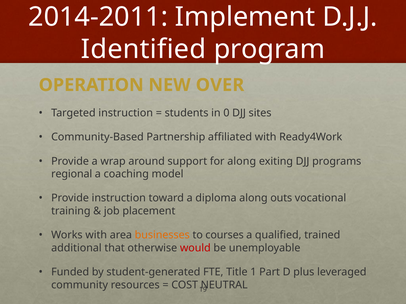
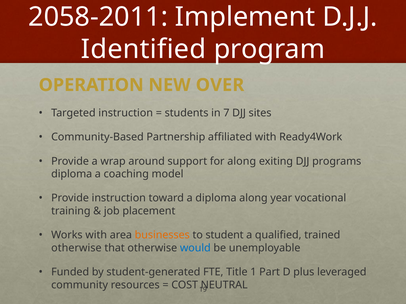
2014-2011: 2014-2011 -> 2058-2011 (98, 17)
0: 0 -> 7 (226, 113)
regional: regional -> diploma (72, 174)
outs: outs -> year (281, 198)
courses: courses -> student (225, 235)
additional: additional -> otherwise (76, 248)
would colour: red -> blue (195, 248)
